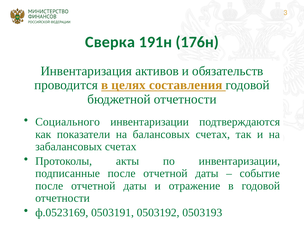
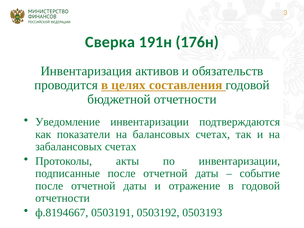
Социального: Социального -> Уведомление (68, 122)
ф.0523169: ф.0523169 -> ф.8194667 (62, 213)
